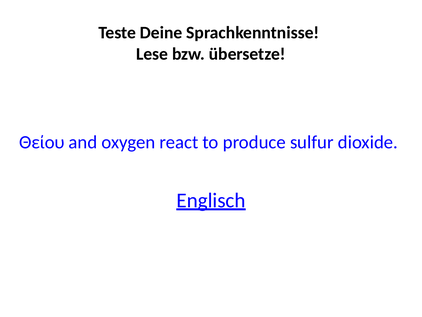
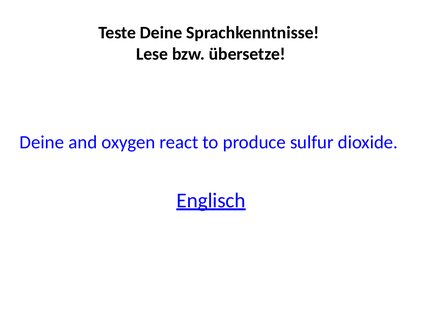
Θείου: Θείου -> Deine (42, 142)
